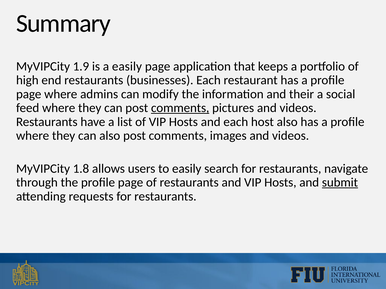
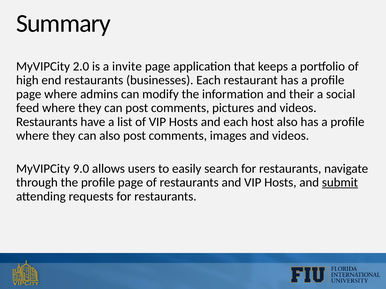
1.9: 1.9 -> 2.0 (81, 66)
a easily: easily -> invite (127, 66)
comments underline: present -> none (180, 108)
1.8: 1.8 -> 9.0 (81, 169)
